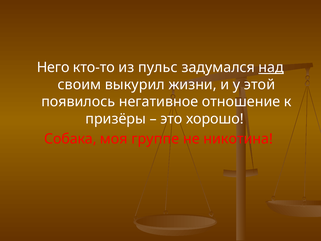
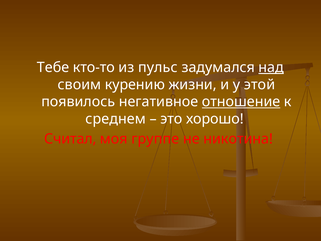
Него: Него -> Тебе (53, 67)
выкурил: выкурил -> курению (135, 84)
отношение underline: none -> present (241, 102)
призёры: призёры -> среднем (116, 119)
Собака: Собака -> Считал (70, 139)
